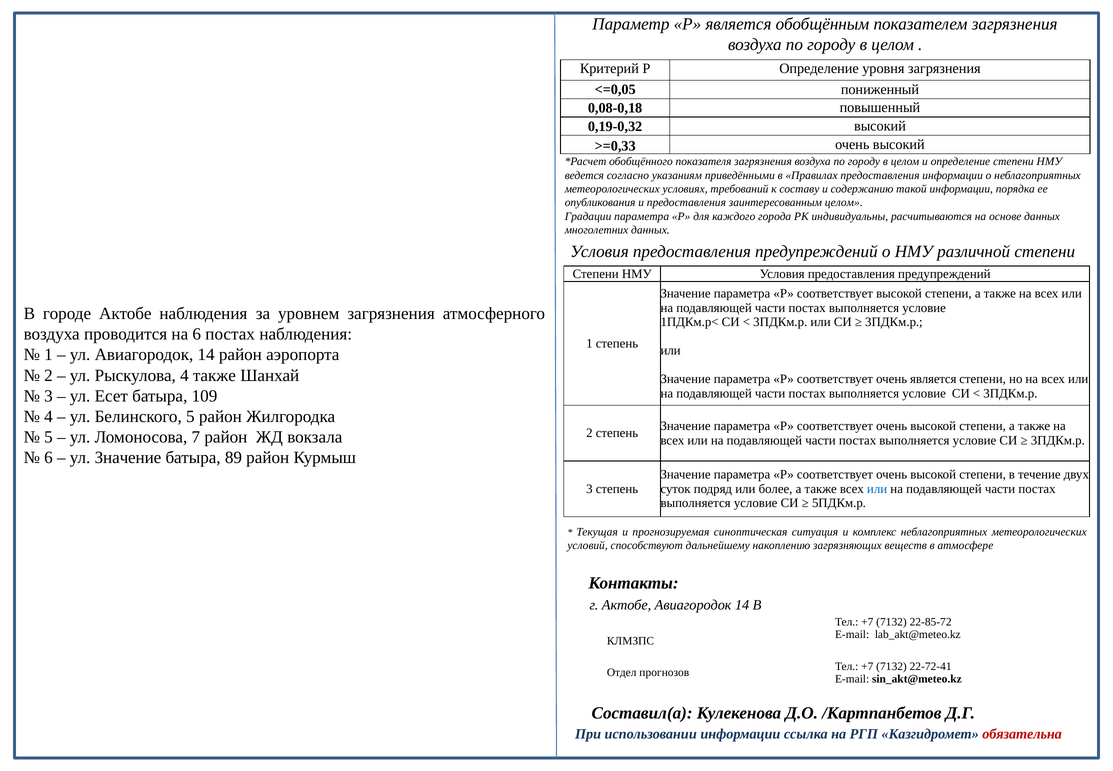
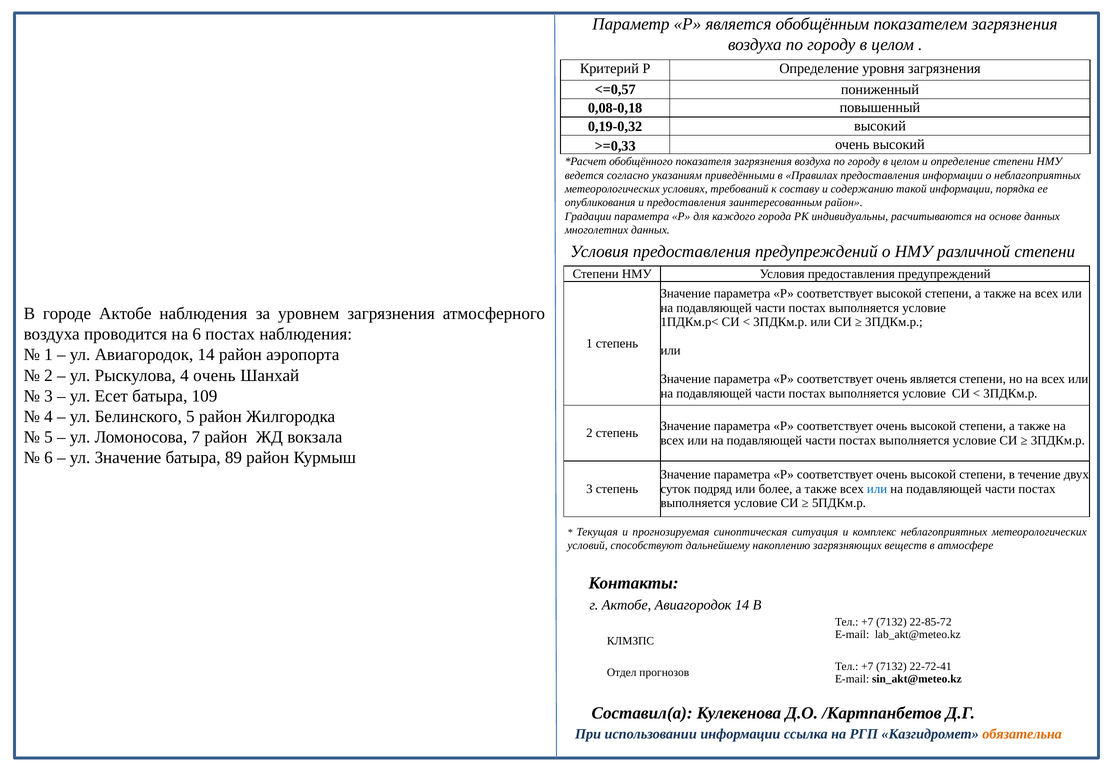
<=0,05: <=0,05 -> <=0,57 (615, 89)
заинтересованным целом: целом -> район (844, 202)
4 также: также -> очень (214, 375)
обязательна colour: red -> orange (1022, 734)
